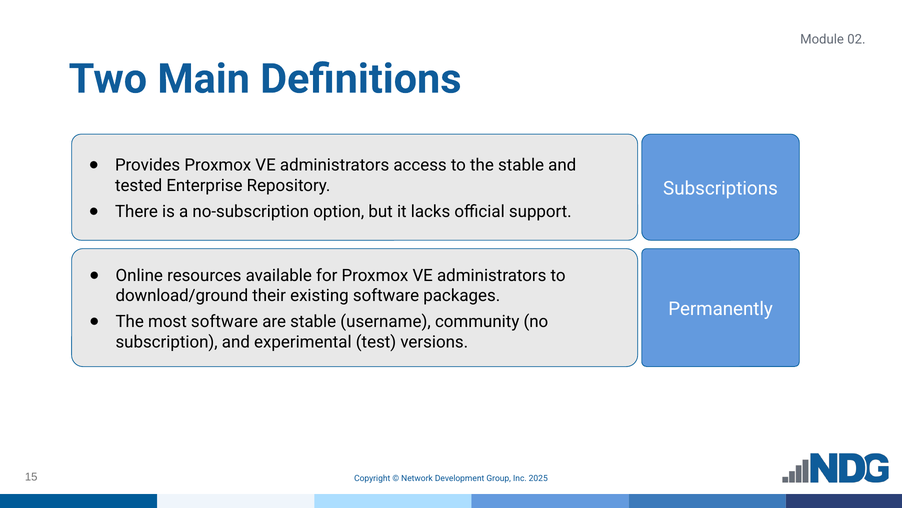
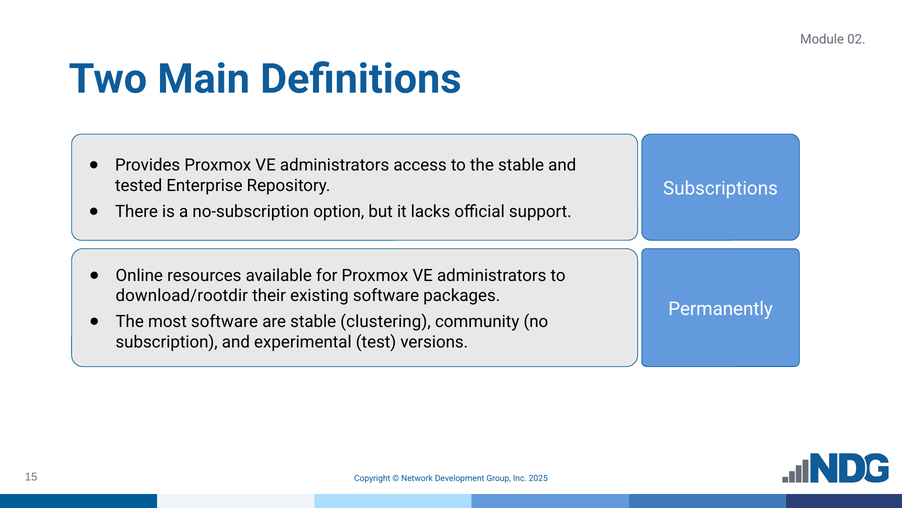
download/ground: download/ground -> download/rootdir (182, 295)
username: username -> clustering (386, 321)
